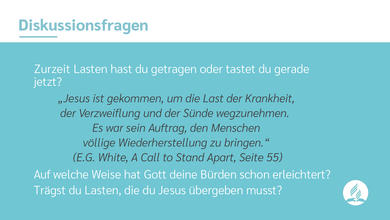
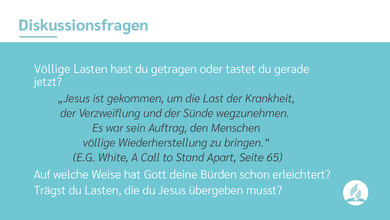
Zurzeit: Zurzeit -> Völlige (52, 69)
55: 55 -> 65 (274, 157)
